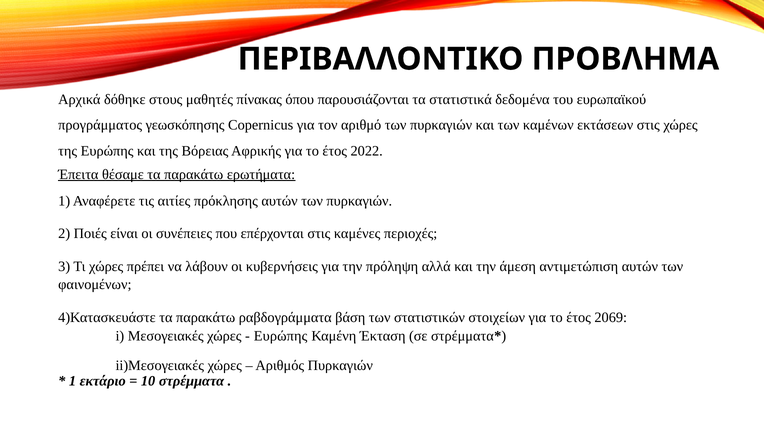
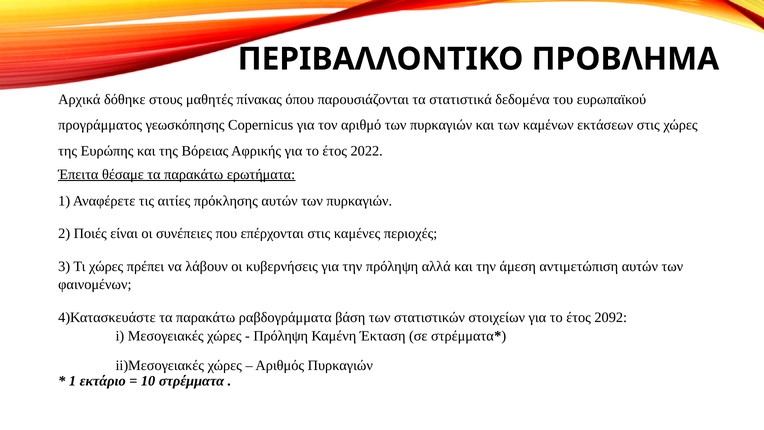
2069: 2069 -> 2092 (611, 317)
Ευρώπης: Ευρώπης -> Πρόληψη (281, 336)
